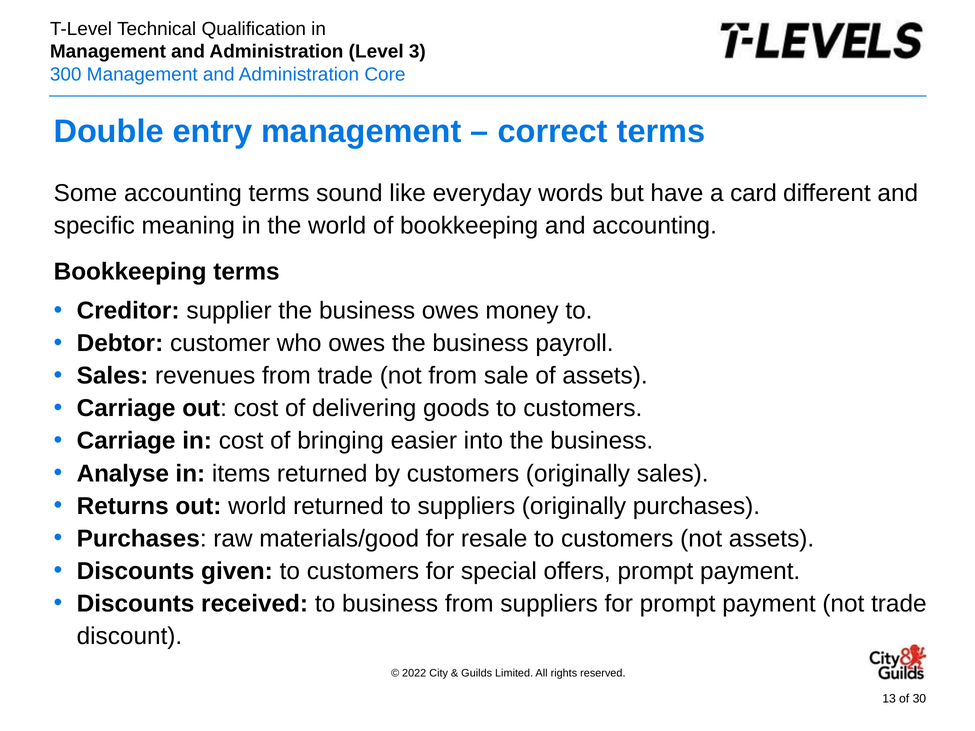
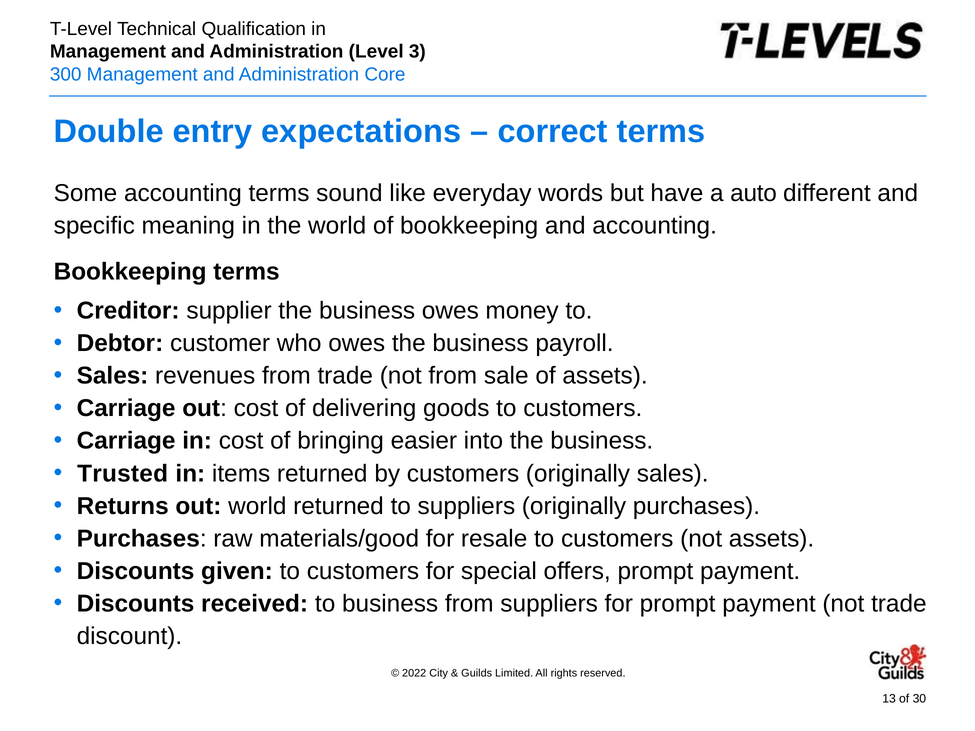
entry management: management -> expectations (361, 131)
card: card -> auto (754, 193)
Analyse: Analyse -> Trusted (123, 474)
